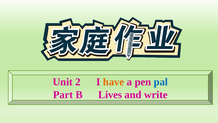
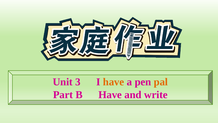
2: 2 -> 3 (78, 82)
pal colour: blue -> orange (161, 82)
B Lives: Lives -> Have (110, 94)
